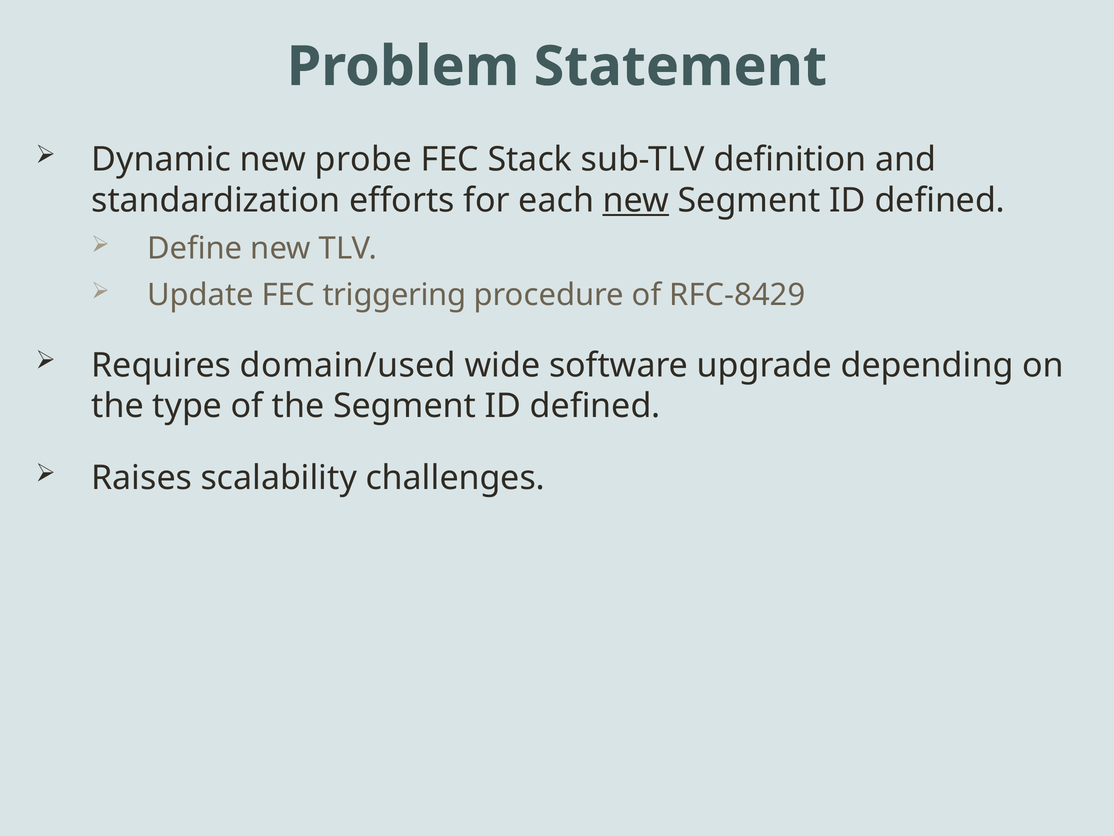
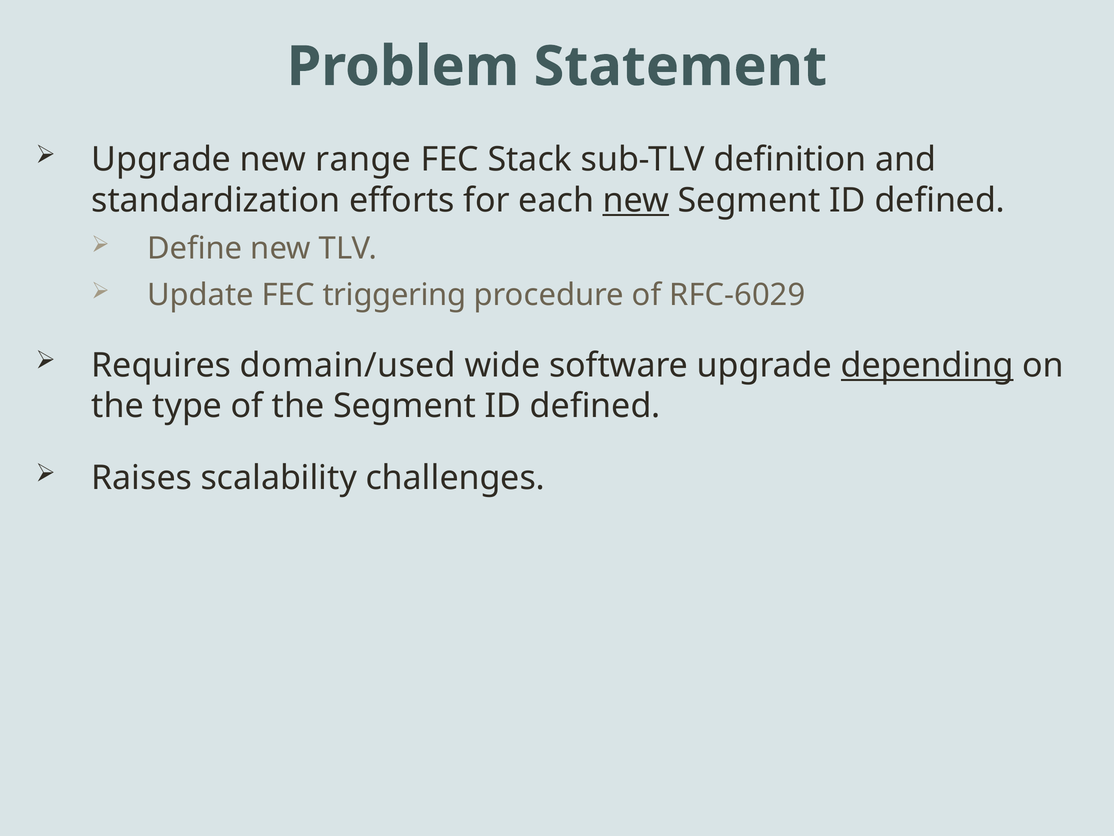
Dynamic: Dynamic -> Upgrade (161, 160)
probe: probe -> range (363, 160)
RFC-8429: RFC-8429 -> RFC-6029 (737, 295)
depending underline: none -> present (927, 365)
